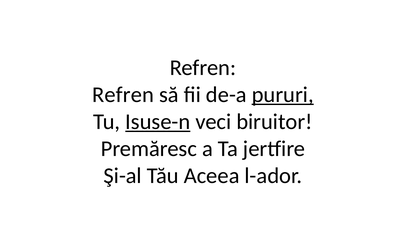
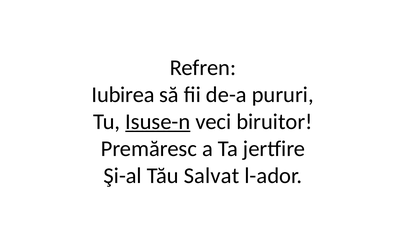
Refren: Refren -> Iubirea (123, 95)
pururi underline: present -> none (283, 95)
Aceea: Aceea -> Salvat (212, 176)
